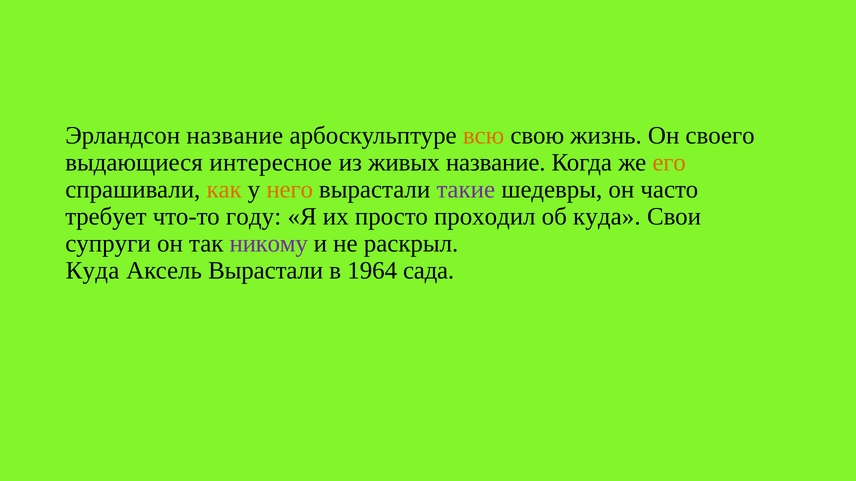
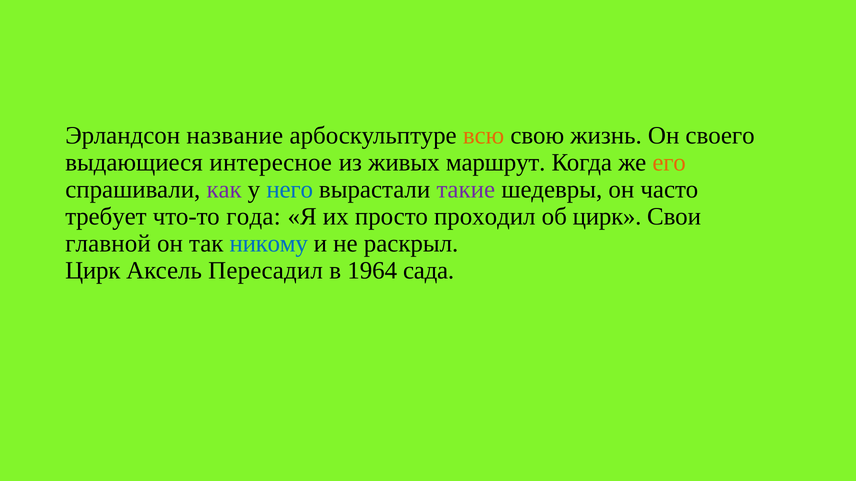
живых название: название -> маршрут (496, 163)
как colour: orange -> purple (224, 190)
него colour: orange -> blue (290, 190)
году: году -> года (254, 217)
об куда: куда -> цирк (607, 217)
супруги: супруги -> главной (108, 244)
никому colour: purple -> blue (269, 244)
Куда: Куда -> Цирк (93, 271)
Аксель Вырастали: Вырастали -> Пересадил (266, 271)
